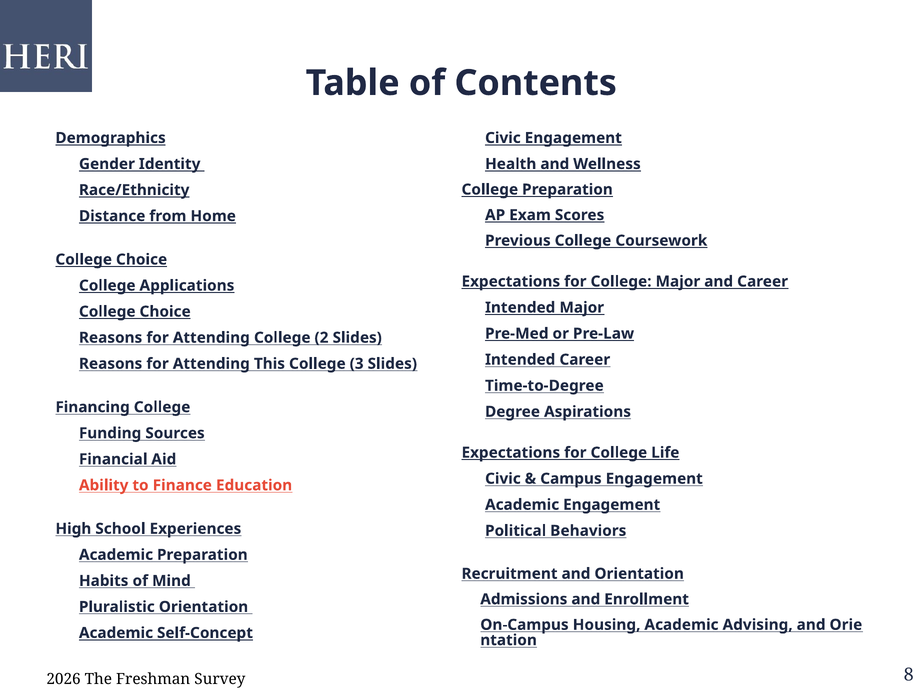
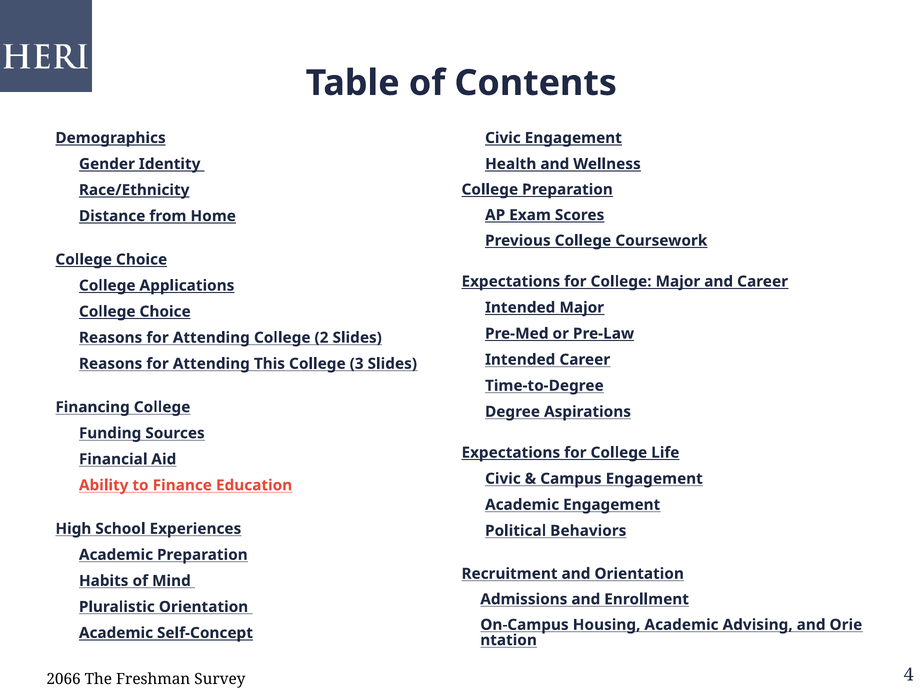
2026: 2026 -> 2066 (64, 680)
8: 8 -> 4 (909, 675)
